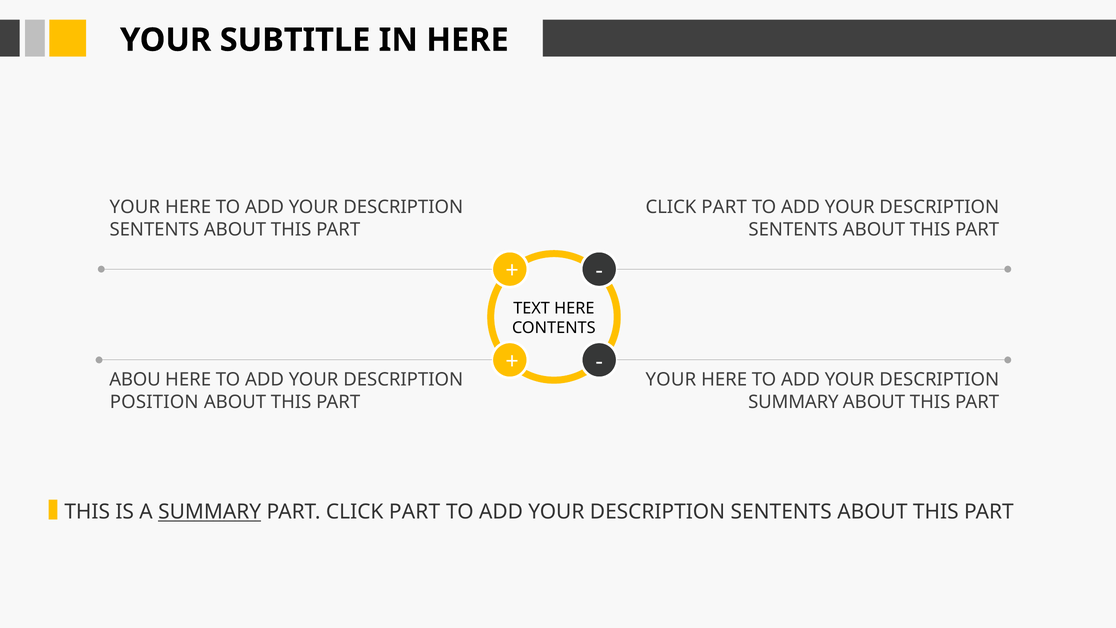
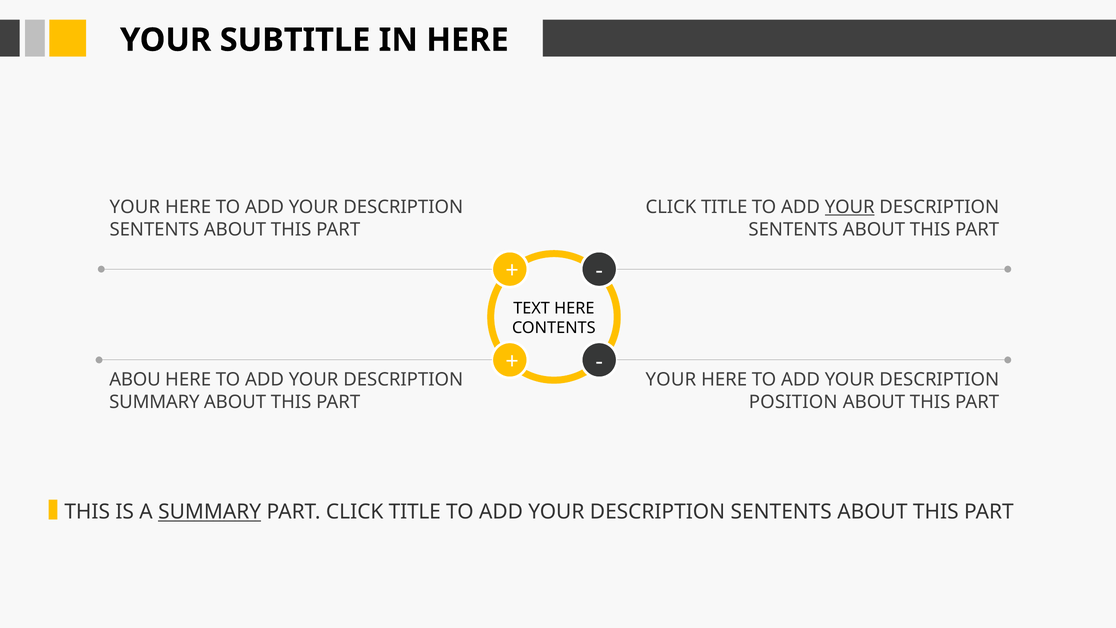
PART: PART -> TITLE (724, 207)
YOUR underline: none -> present (850, 207)
POSITION: POSITION -> SUMMARY (154, 402)
SUMMARY: SUMMARY -> POSITION (793, 402)
PART: PART -> TITLE (415, 512)
